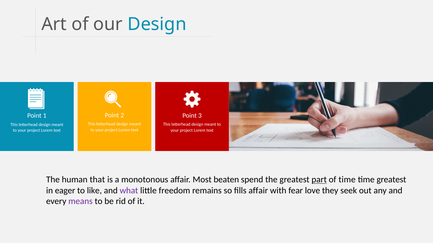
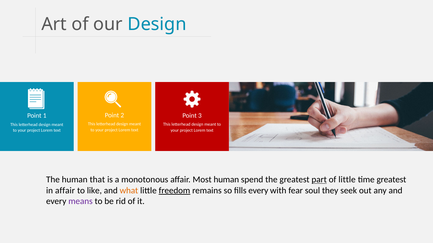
Most beaten: beaten -> human (226, 180)
of time: time -> little (347, 180)
in eager: eager -> affair (65, 191)
what colour: purple -> orange (129, 191)
freedom underline: none -> present (174, 191)
fills affair: affair -> every (258, 191)
love: love -> soul (312, 191)
